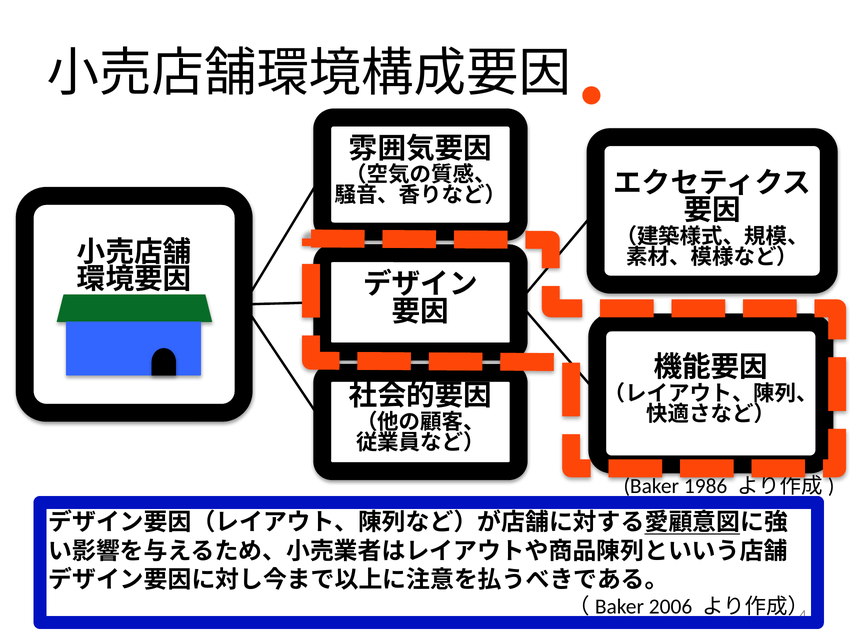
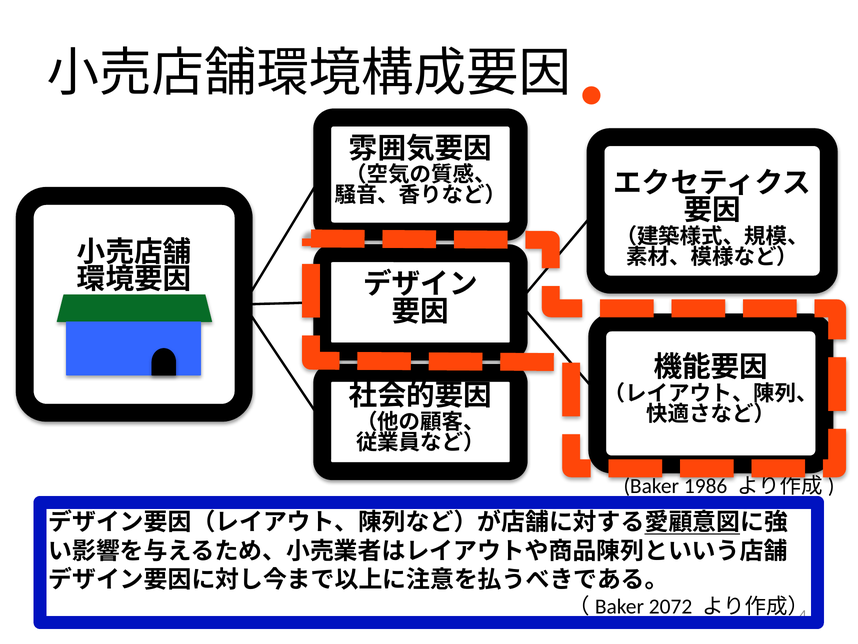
2006: 2006 -> 2072 (671, 606)
